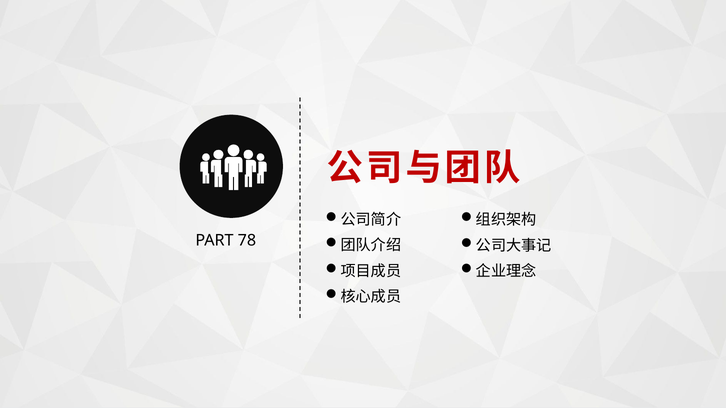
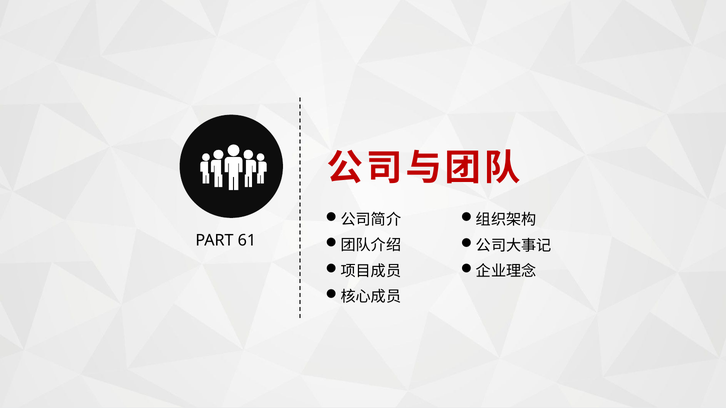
78: 78 -> 61 (247, 241)
